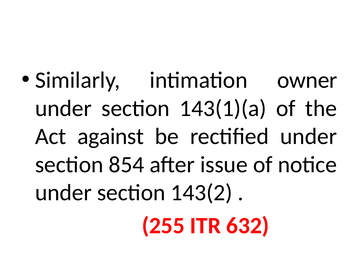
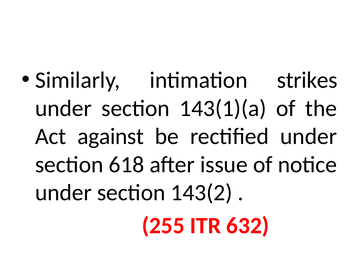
owner: owner -> strikes (307, 80)
854: 854 -> 618 (127, 165)
